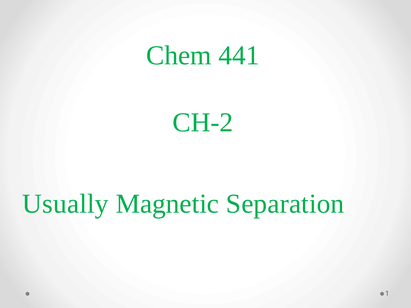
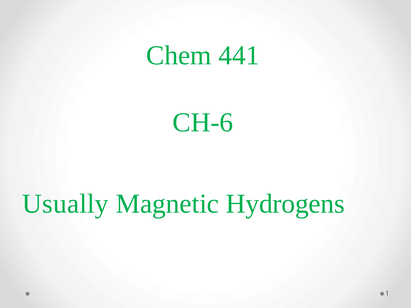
CH-2: CH-2 -> CH-6 (203, 123)
Separation: Separation -> Hydrogens (285, 204)
